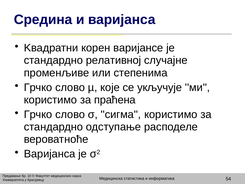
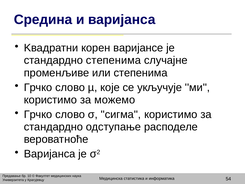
стандардно релативној: релативној -> степенима (113, 60)
праћена: праћена -> можемо (115, 100)
